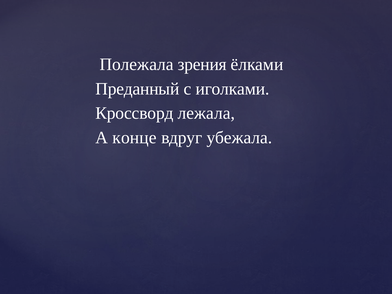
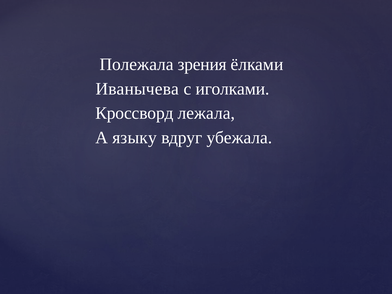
Преданный: Преданный -> Иванычева (137, 89)
конце: конце -> языку (135, 138)
